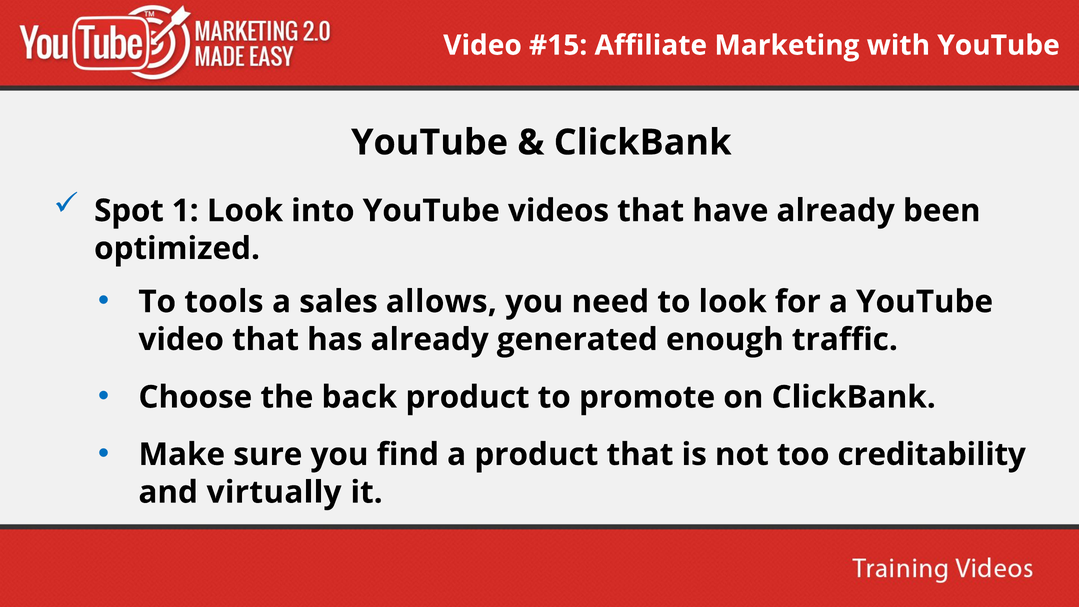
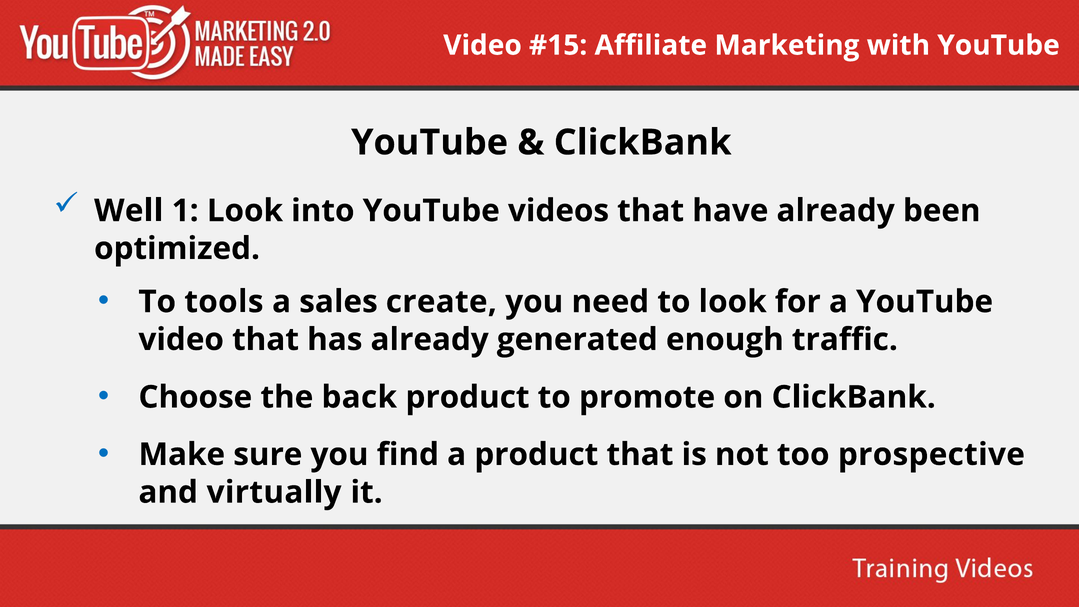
Spot: Spot -> Well (129, 211)
allows: allows -> create (441, 302)
creditability: creditability -> prospective (931, 454)
